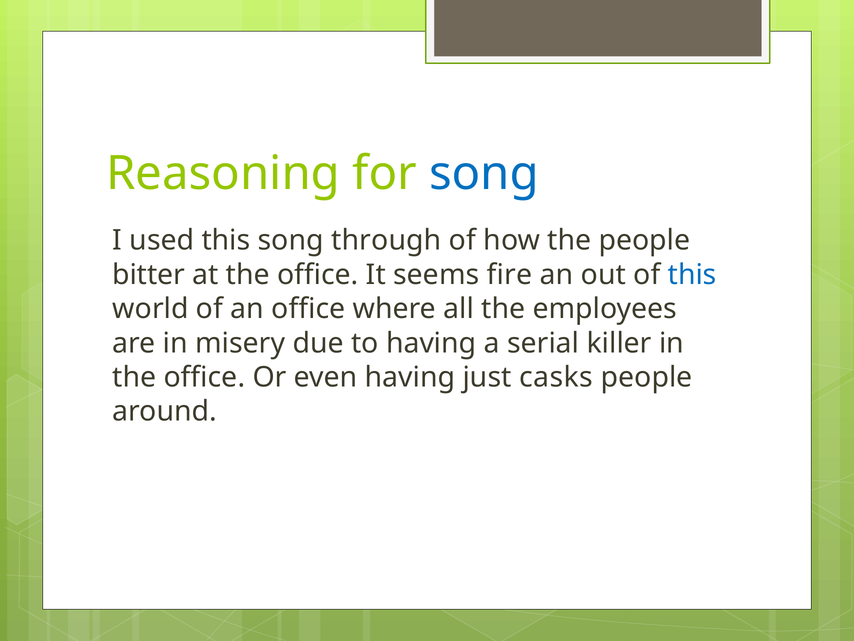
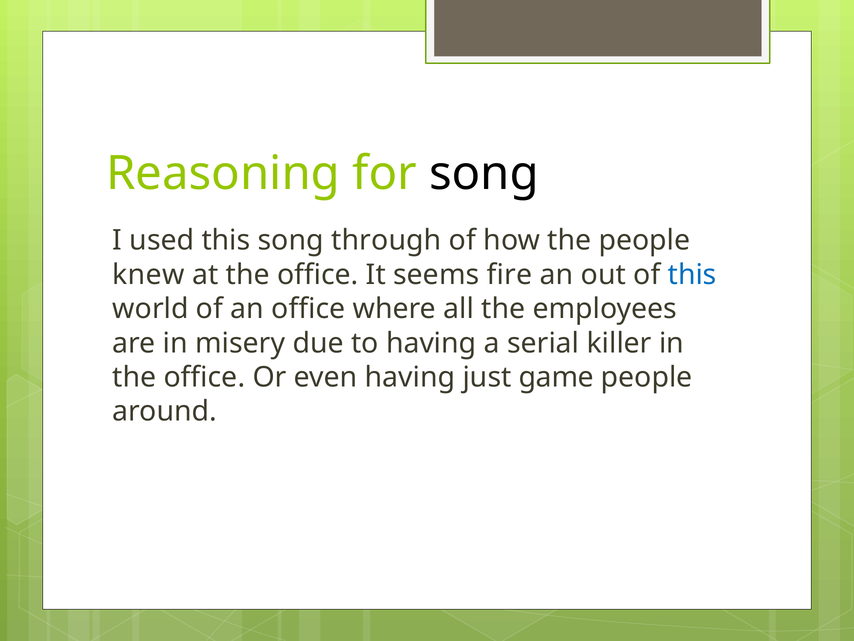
song colour: blue -> black (484, 173)
bitter: bitter -> knew (148, 275)
casks: casks -> game (556, 377)
